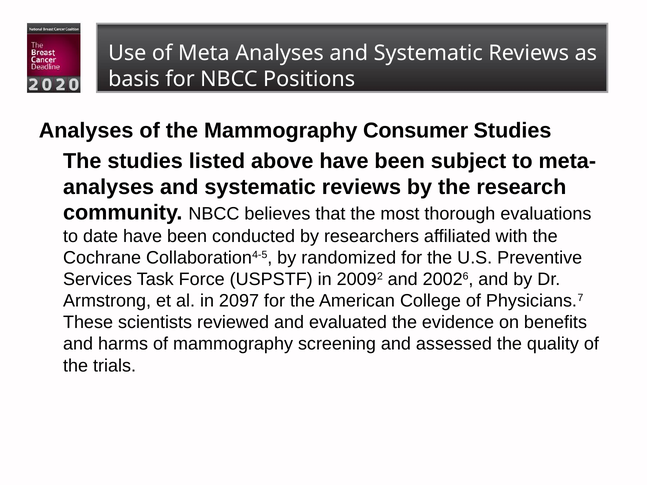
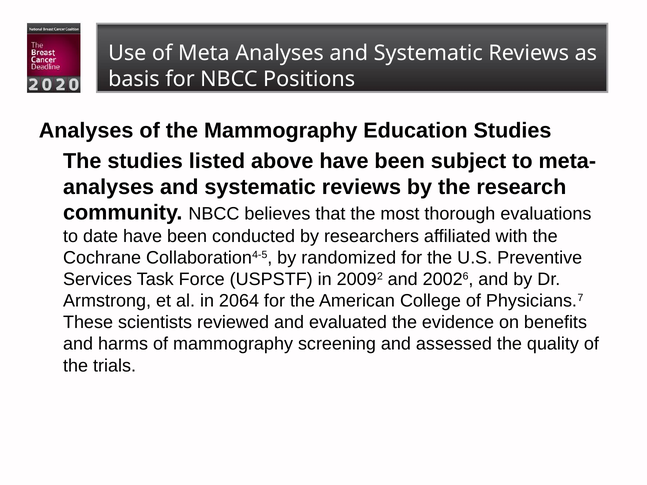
Consumer: Consumer -> Education (415, 131)
2097: 2097 -> 2064 (239, 301)
